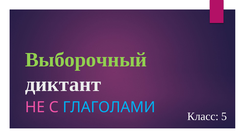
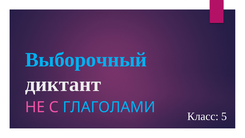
Выборочный colour: light green -> light blue (86, 60)
